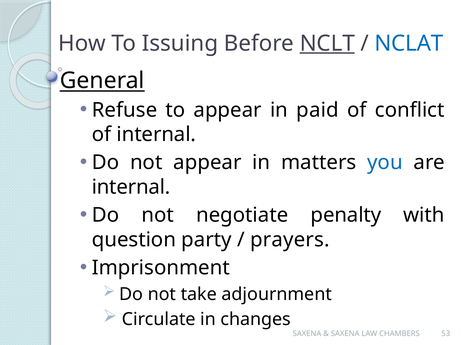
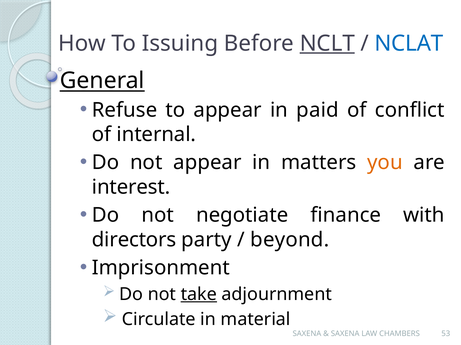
you colour: blue -> orange (385, 163)
internal: internal -> interest (131, 188)
penalty: penalty -> finance (346, 216)
question: question -> directors (134, 240)
prayers: prayers -> beyond (290, 240)
take underline: none -> present (199, 295)
changes: changes -> material (256, 320)
